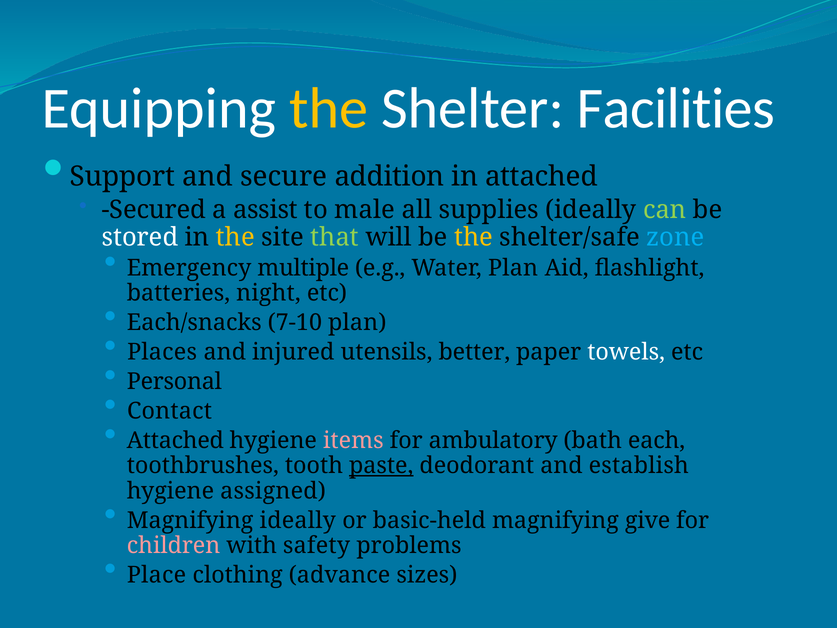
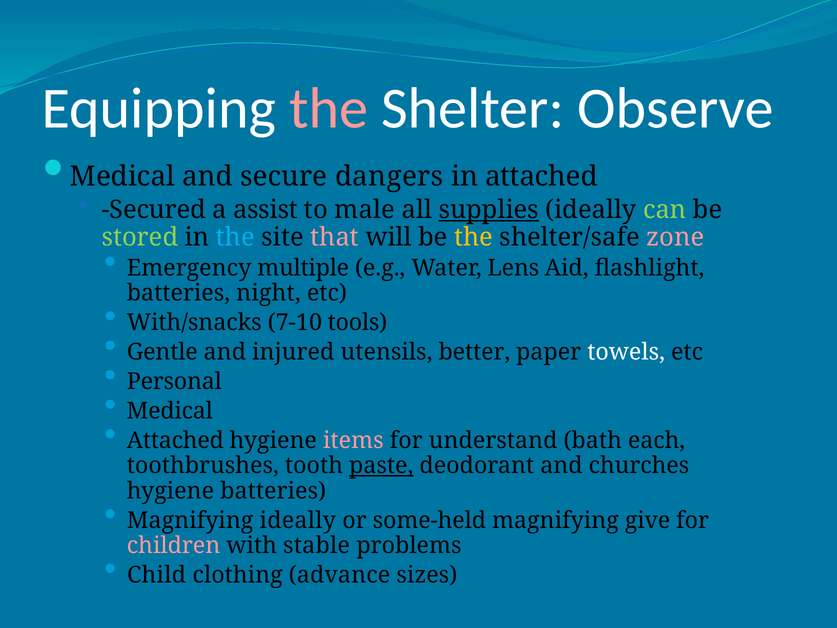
the colour: yellow -> pink (329, 109)
Facilities: Facilities -> Observe (676, 109)
Support: Support -> Medical (122, 176)
addition: addition -> dangers (389, 176)
supplies underline: none -> present (489, 210)
stored colour: white -> light green (140, 237)
the colour: yellow -> light blue (235, 237)
that colour: light green -> pink (335, 237)
zone colour: light blue -> pink (675, 237)
Water Plan: Plan -> Lens (513, 268)
Each/snacks: Each/snacks -> With/snacks (194, 323)
7-10 plan: plan -> tools (357, 323)
Places: Places -> Gentle (162, 352)
Contact: Contact -> Medical (170, 411)
ambulatory: ambulatory -> understand (493, 440)
establish: establish -> churches (639, 466)
hygiene assigned: assigned -> batteries (273, 491)
basic-held: basic-held -> some-held (429, 520)
safety: safety -> stable (316, 545)
Place: Place -> Child (157, 575)
